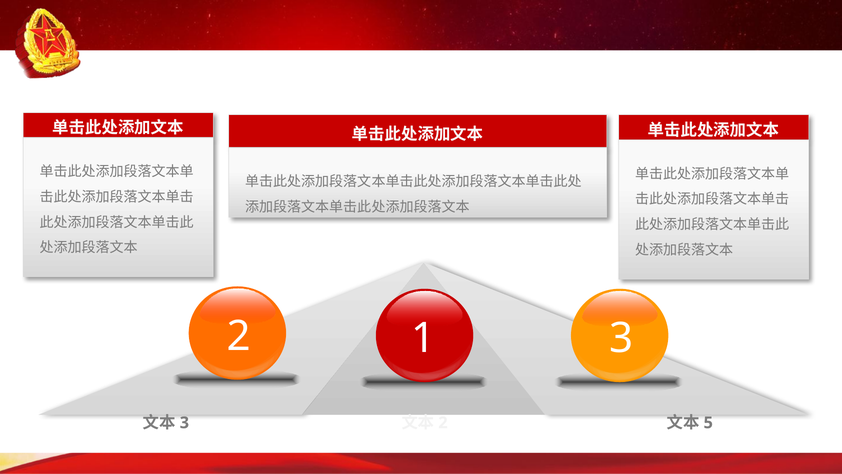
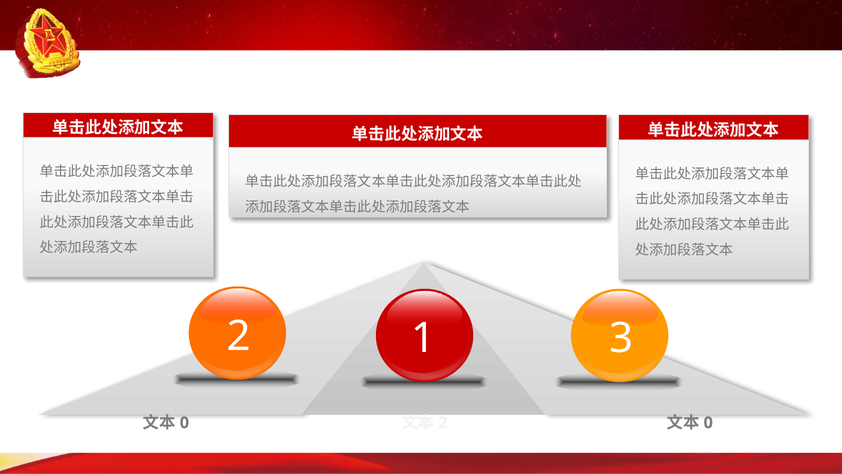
3: 3 -> 0 (184, 422)
5: 5 -> 0 (708, 422)
